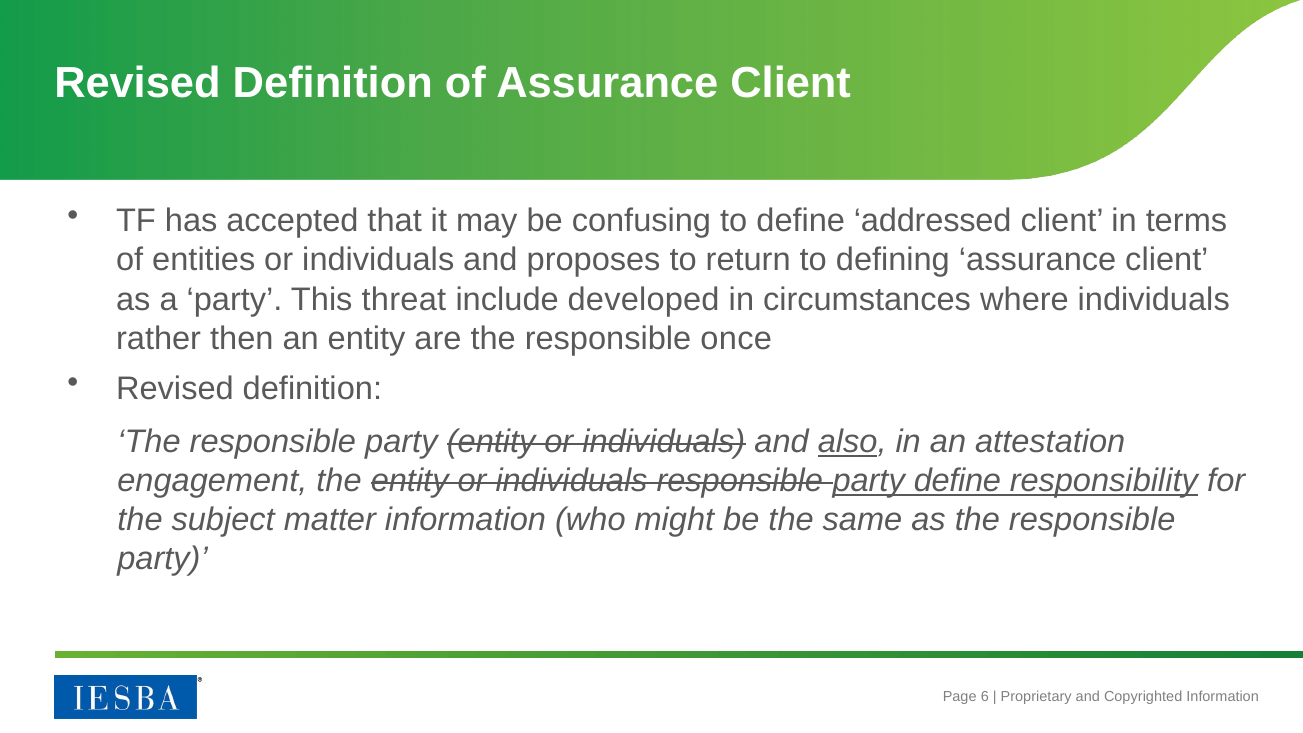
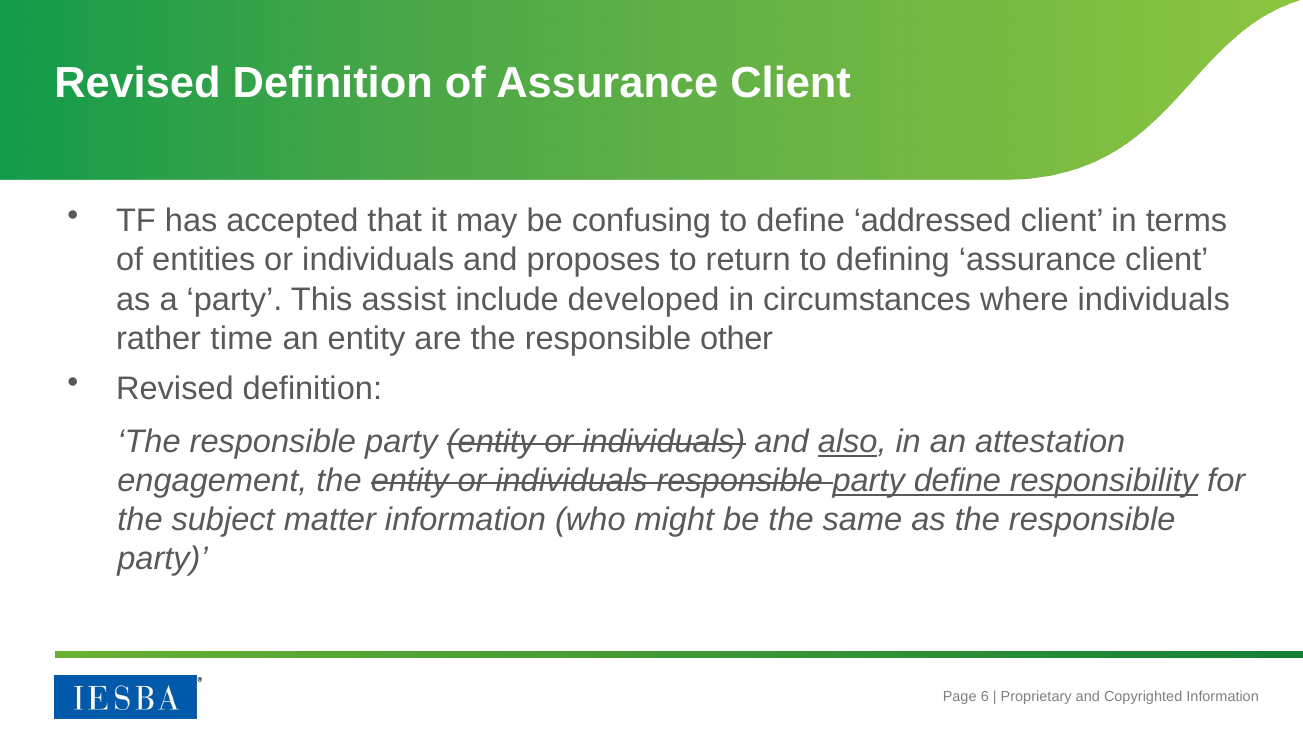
threat: threat -> assist (404, 299)
then: then -> time (242, 338)
once: once -> other (737, 338)
